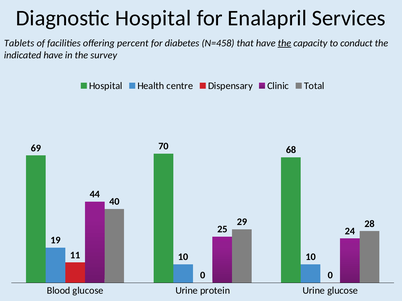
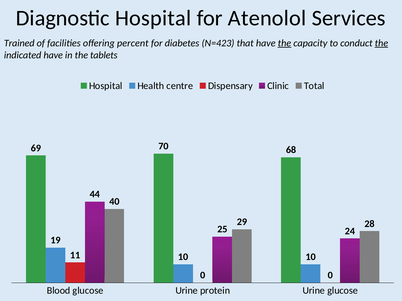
Enalapril: Enalapril -> Atenolol (267, 18)
Tablets: Tablets -> Trained (19, 43)
N=458: N=458 -> N=423 (218, 43)
the underline: none -> present (381, 43)
survey: survey -> tablets (104, 55)
